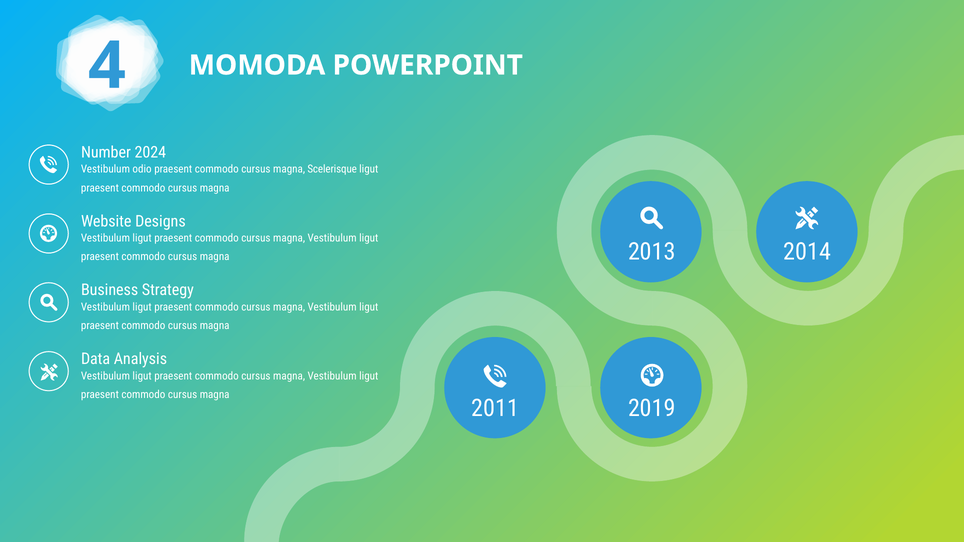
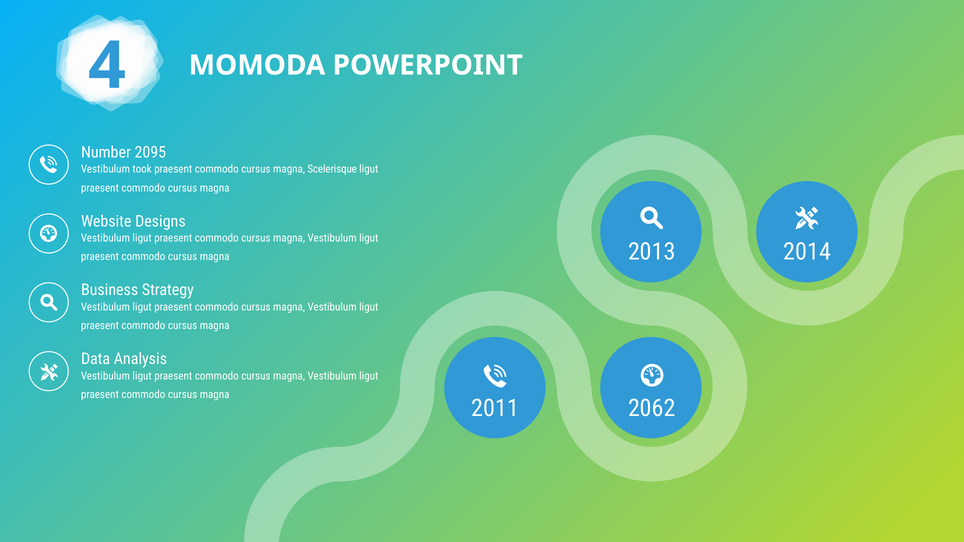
2024: 2024 -> 2095 (150, 153)
odio: odio -> took (142, 169)
2019: 2019 -> 2062 (652, 409)
